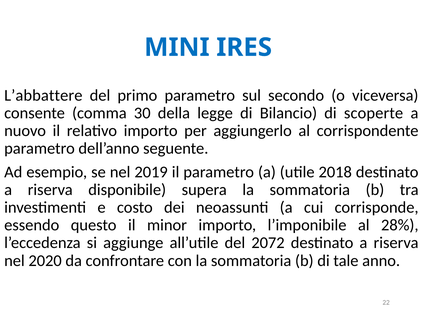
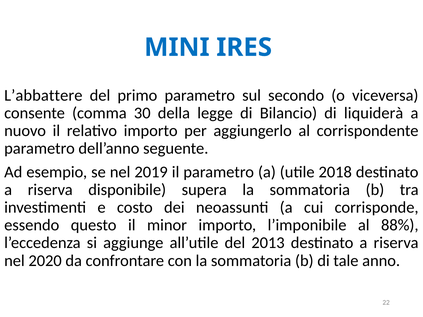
scoperte: scoperte -> liquiderà (374, 113)
28%: 28% -> 88% (400, 225)
2072: 2072 -> 2013 (268, 243)
